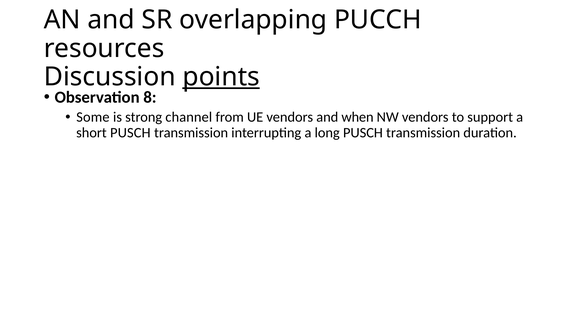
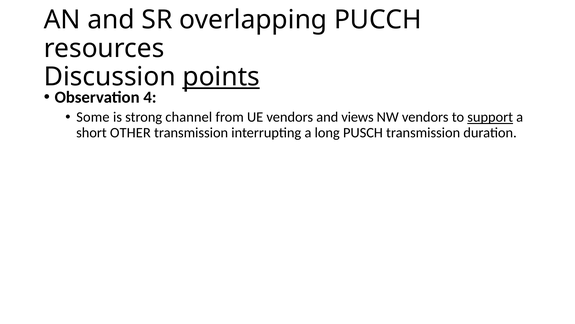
8: 8 -> 4 (150, 97)
when: when -> views (358, 117)
support underline: none -> present (490, 117)
short PUSCH: PUSCH -> OTHER (130, 133)
